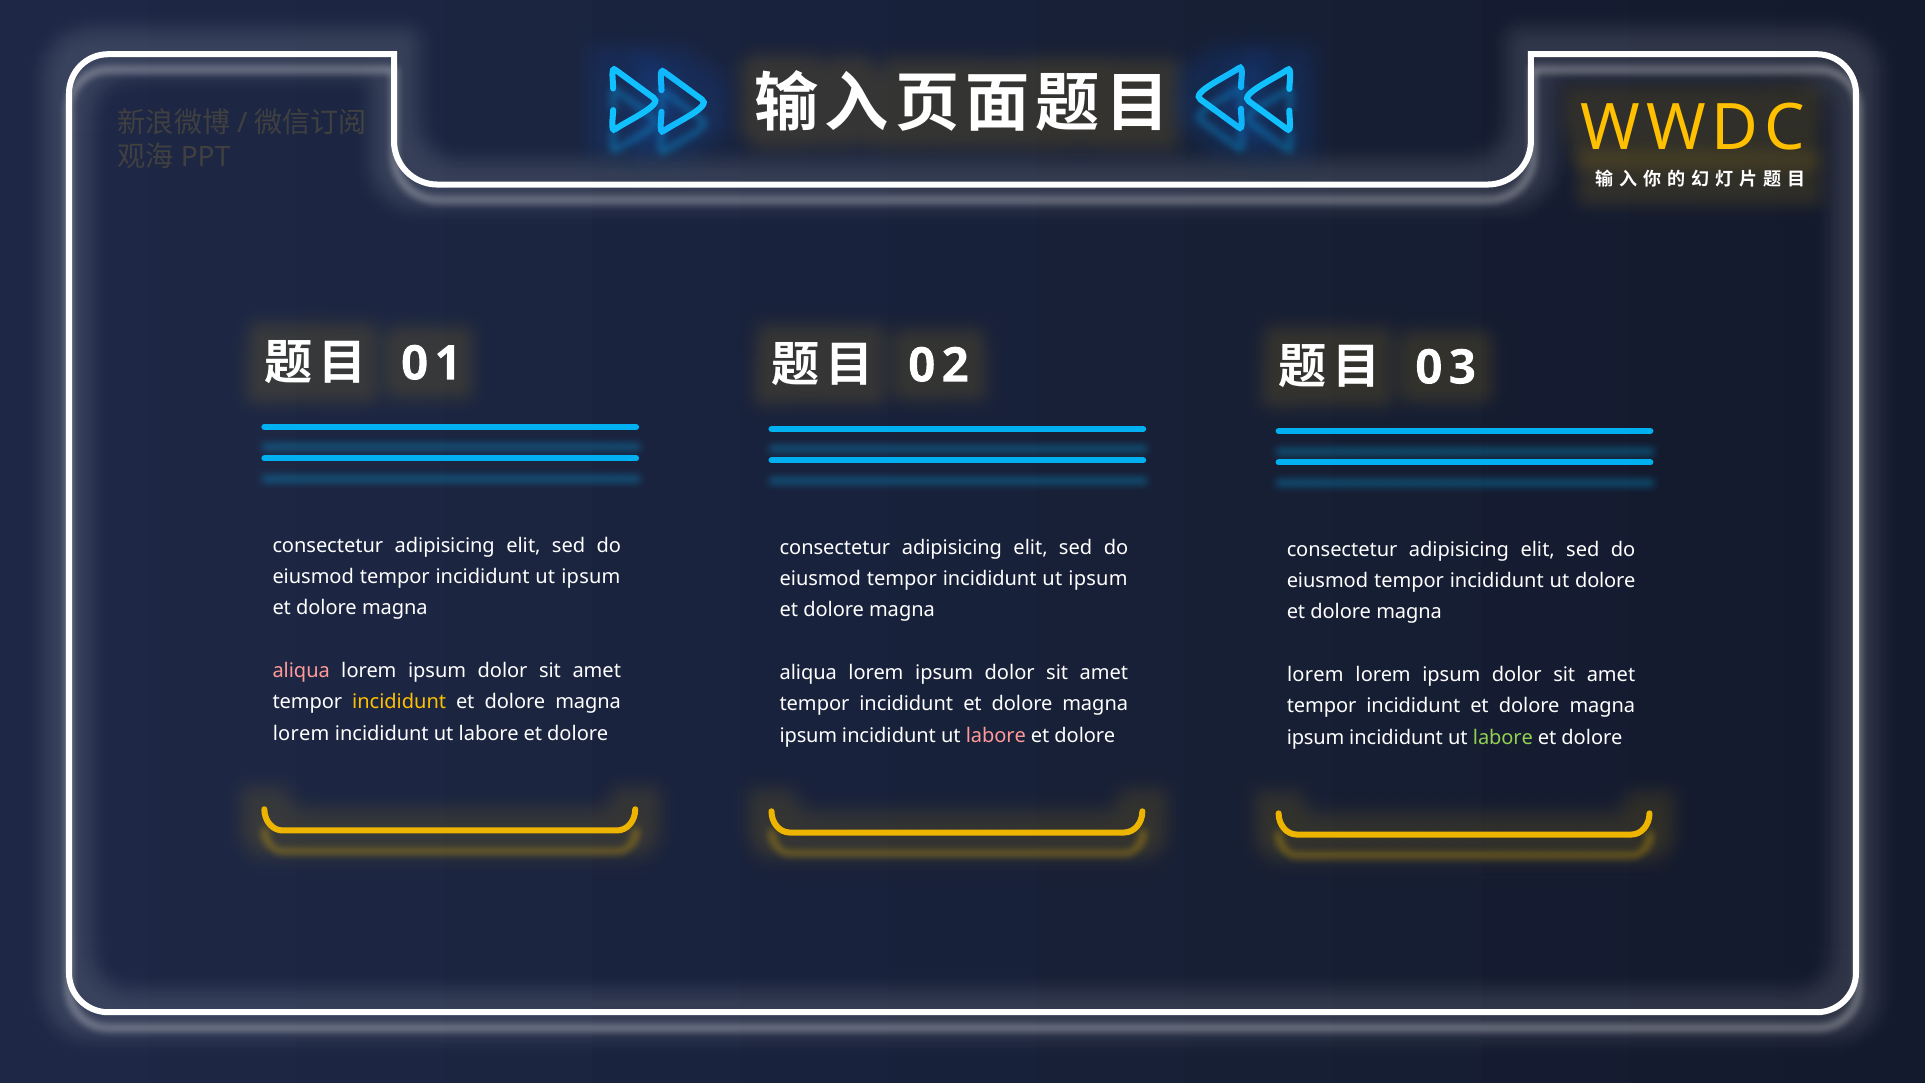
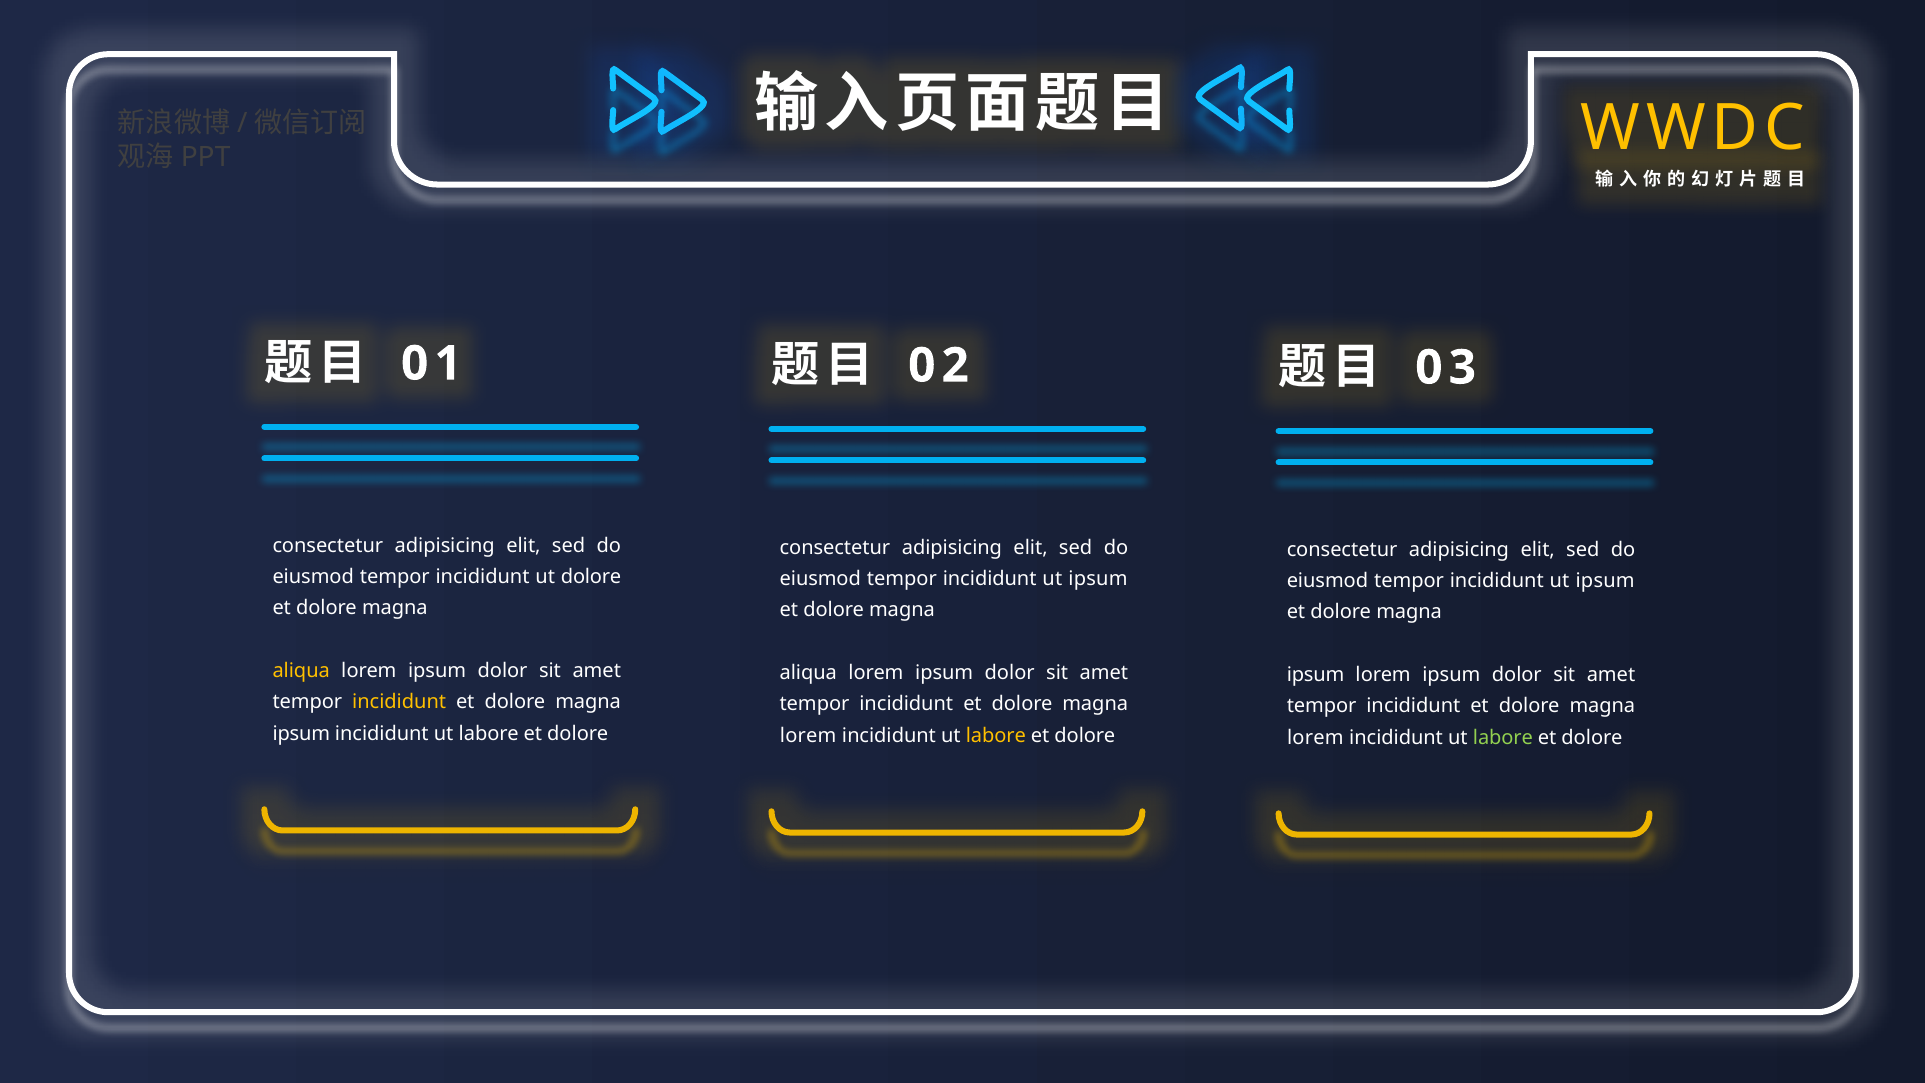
ipsum: ipsum -> dolore (591, 577)
dolore: dolore -> ipsum (1605, 581)
aliqua colour: pink -> yellow (301, 671)
lorem: lorem -> ipsum (1316, 675)
lorem: lorem -> ipsum (301, 733)
ipsum: ipsum -> lorem (808, 735)
labore colour: pink -> yellow (996, 735)
ipsum: ipsum -> lorem (1315, 737)
